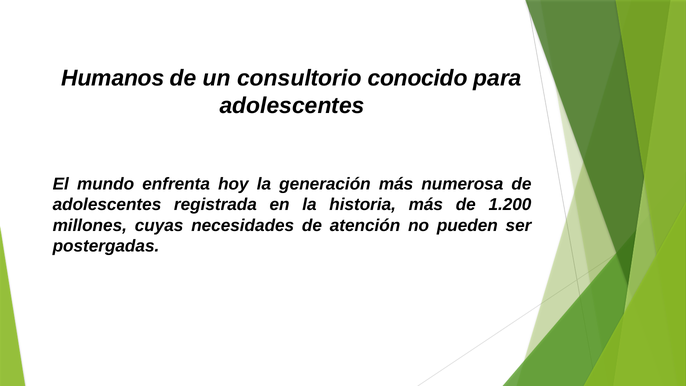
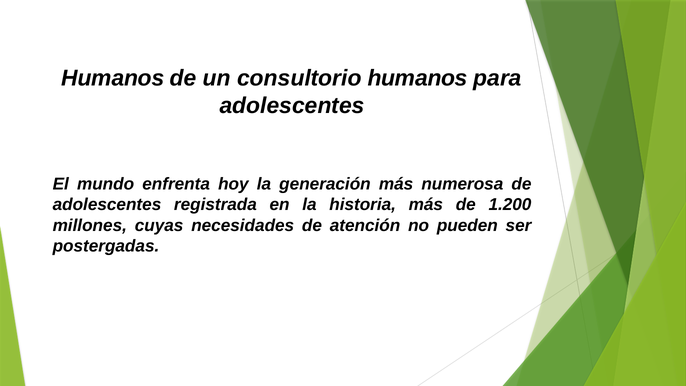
consultorio conocido: conocido -> humanos (418, 78)
